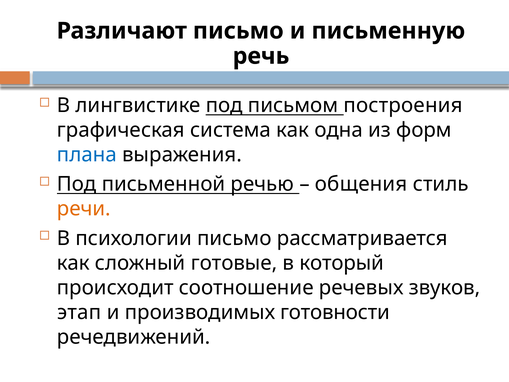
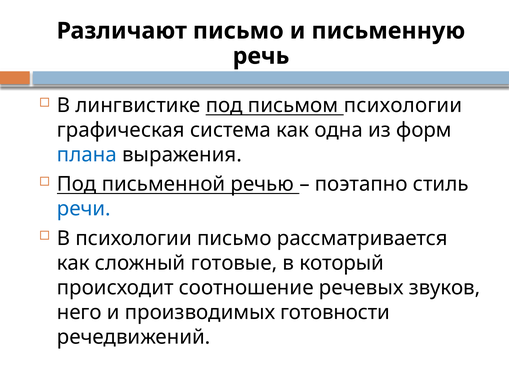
письмом построения: построения -> психологии (403, 105)
общения: общения -> поэтапно (361, 184)
речи colour: orange -> blue (84, 209)
этап: этап -> него (79, 312)
